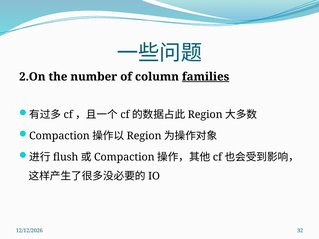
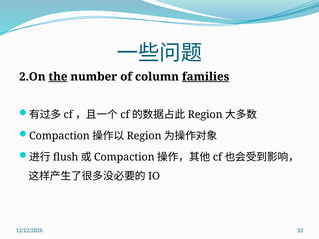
the underline: none -> present (58, 77)
